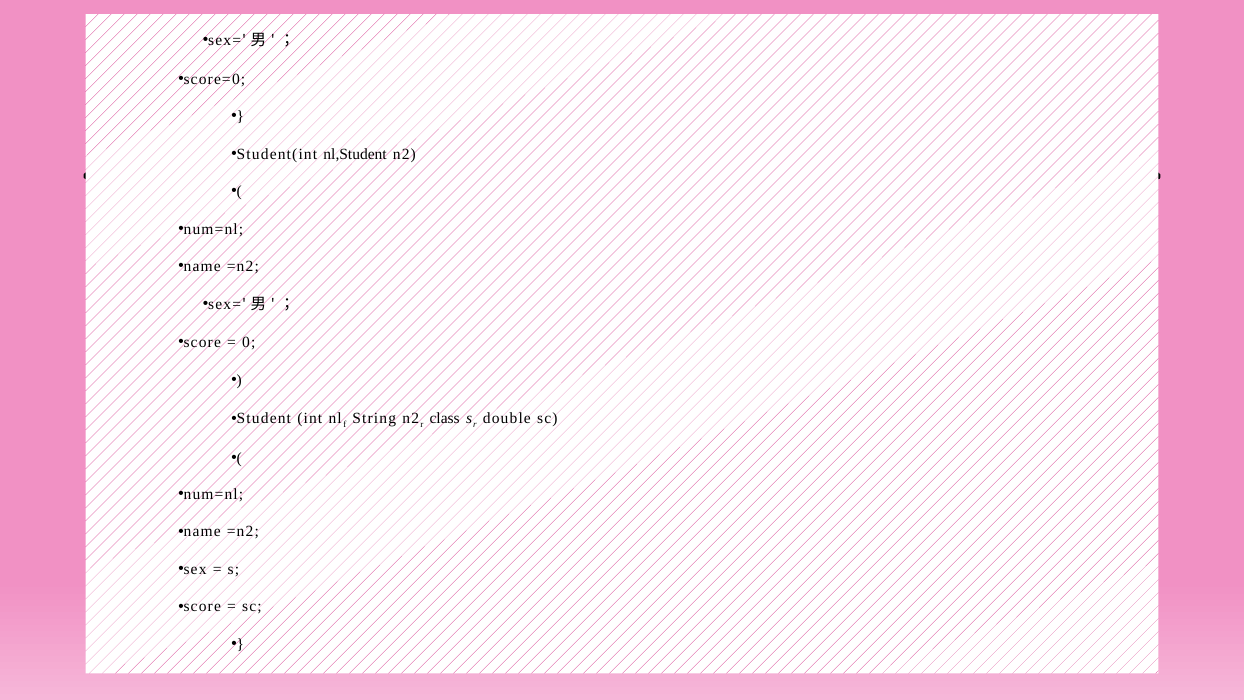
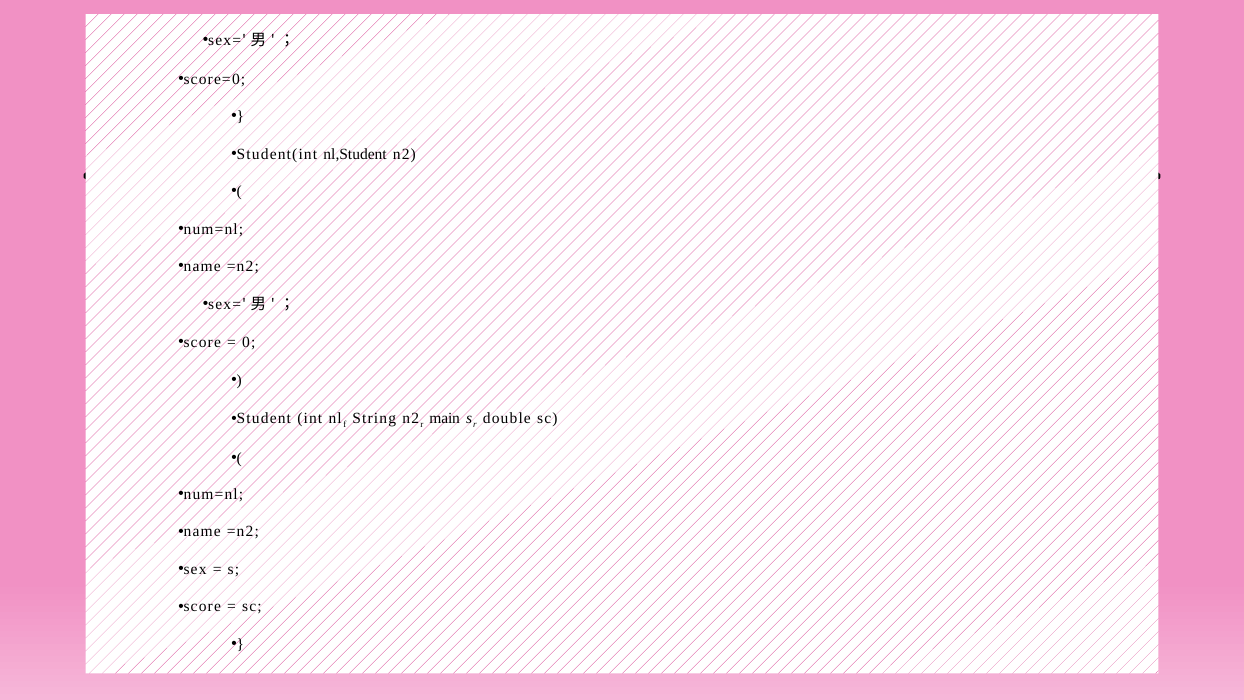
class: class -> main (445, 418)
